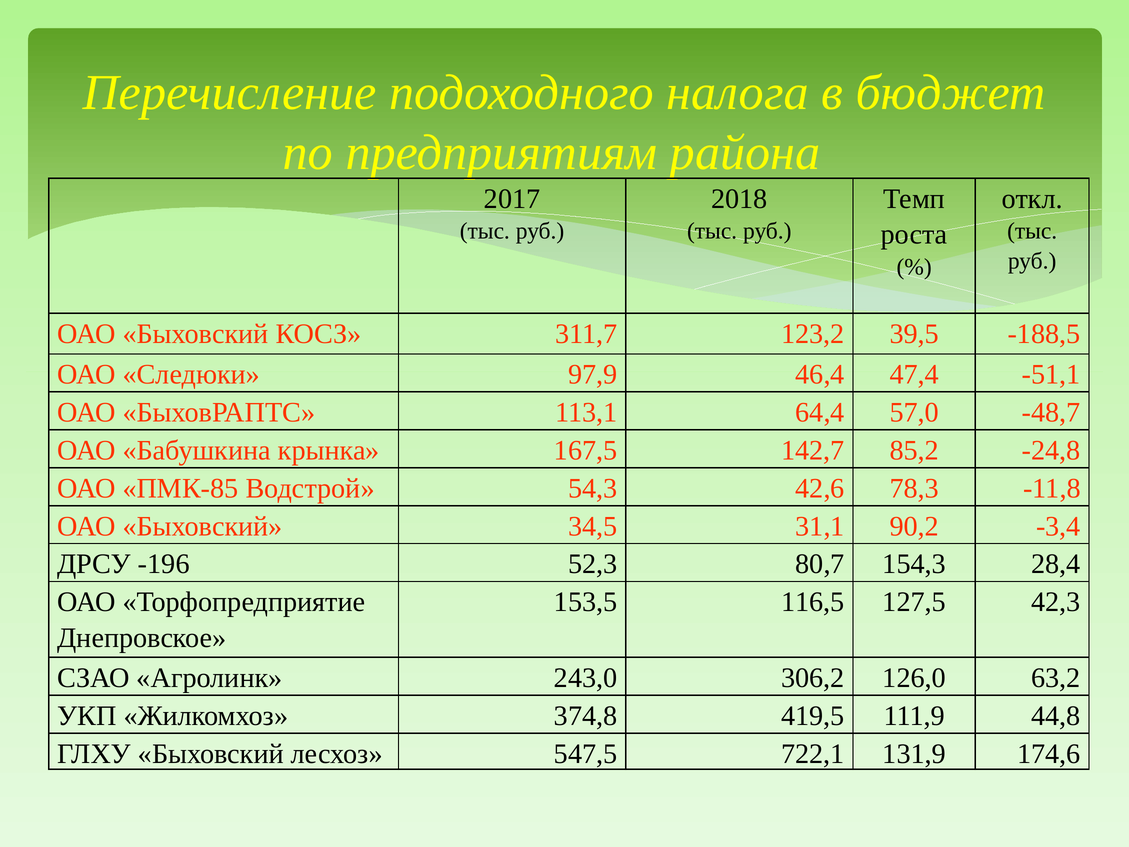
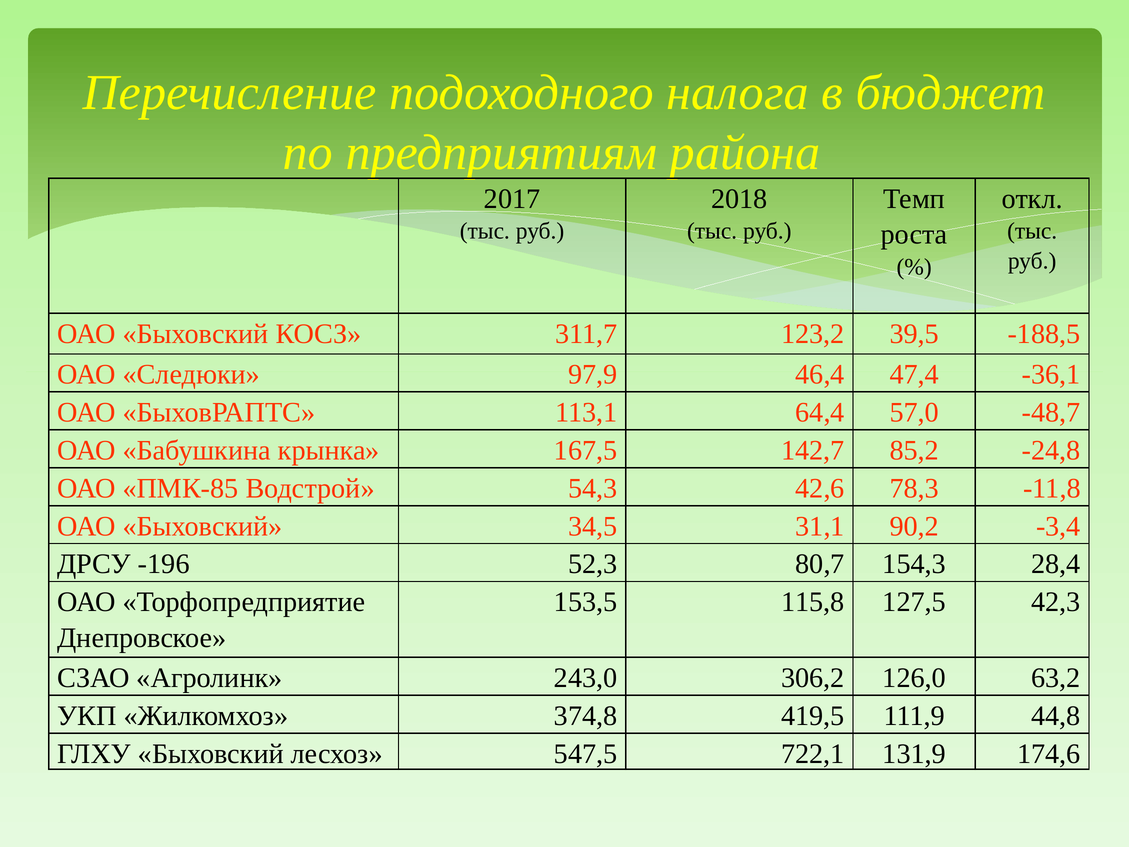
-51,1: -51,1 -> -36,1 (1051, 374)
116,5: 116,5 -> 115,8 (813, 602)
